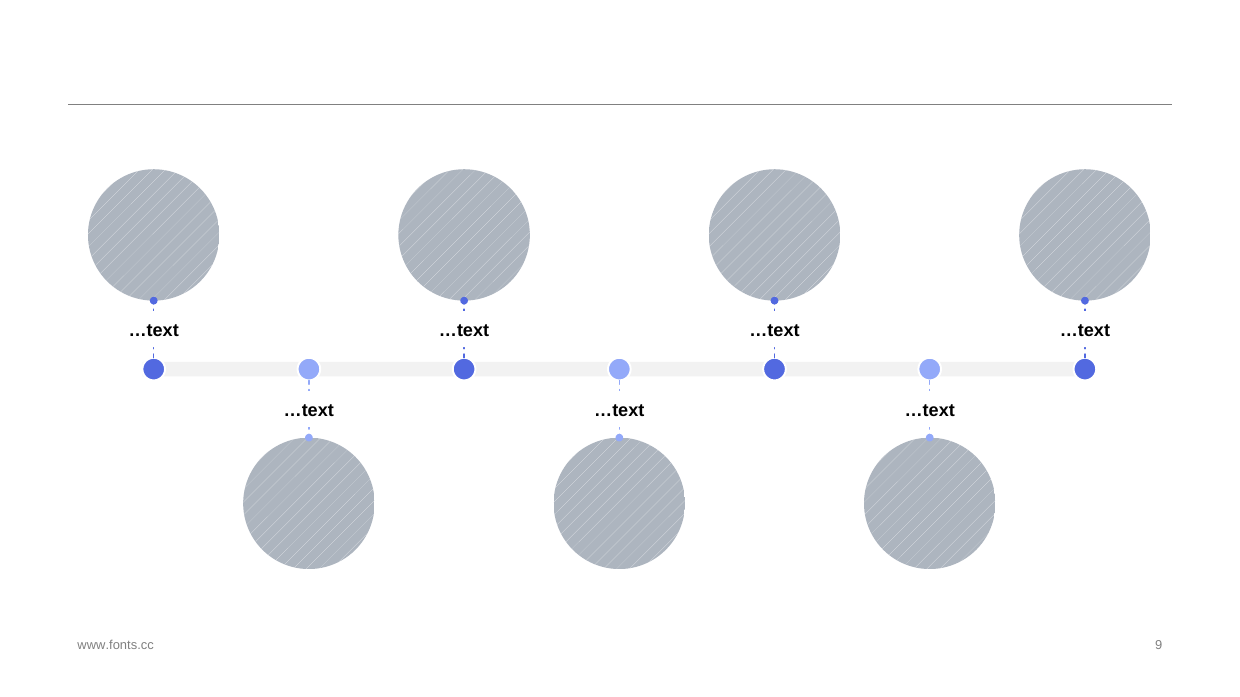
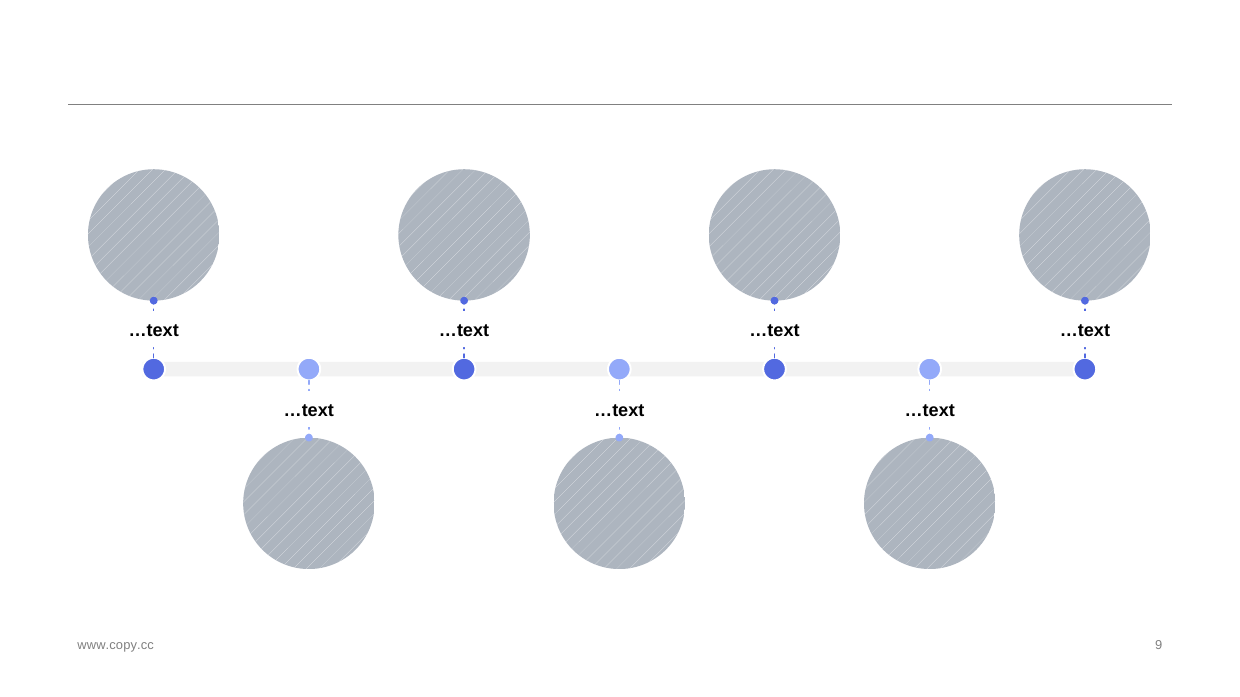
www.fonts.cc: www.fonts.cc -> www.copy.cc (116, 646)
